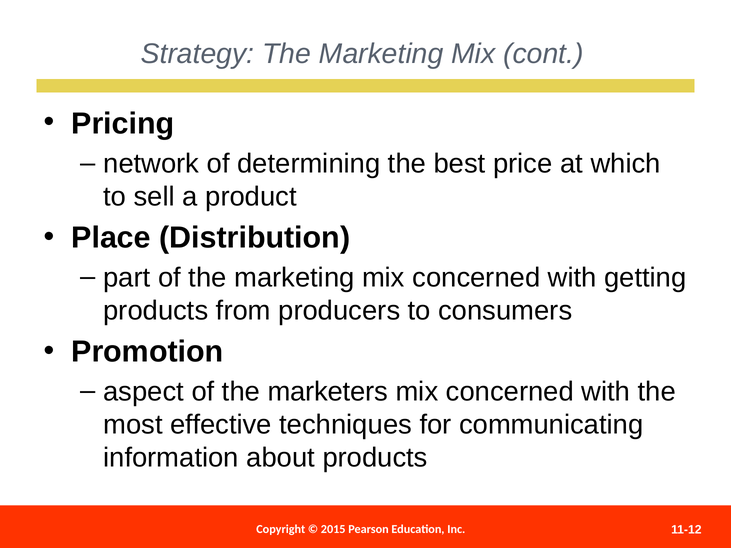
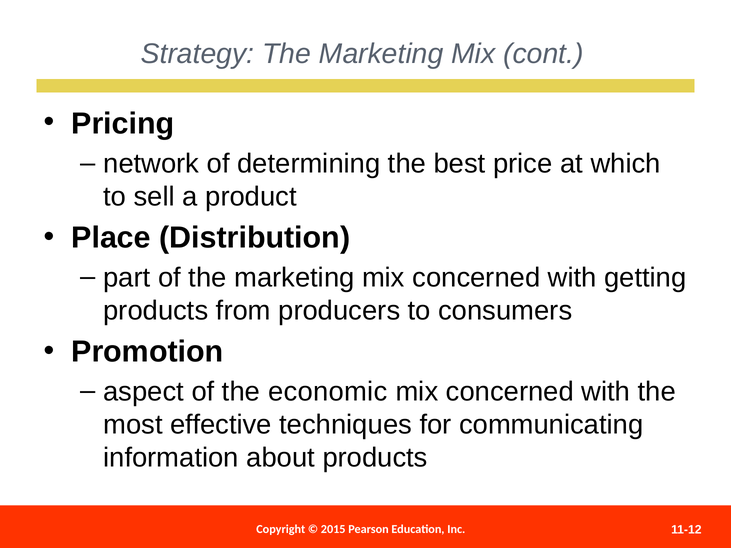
marketers: marketers -> economic (328, 392)
